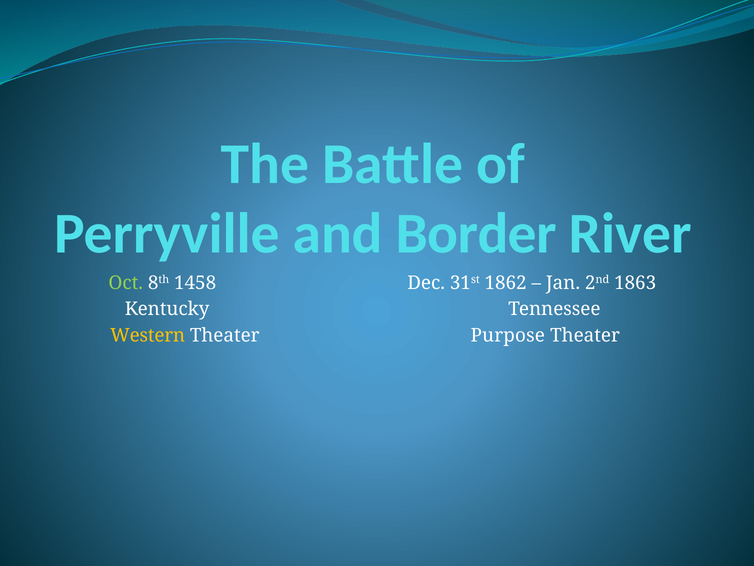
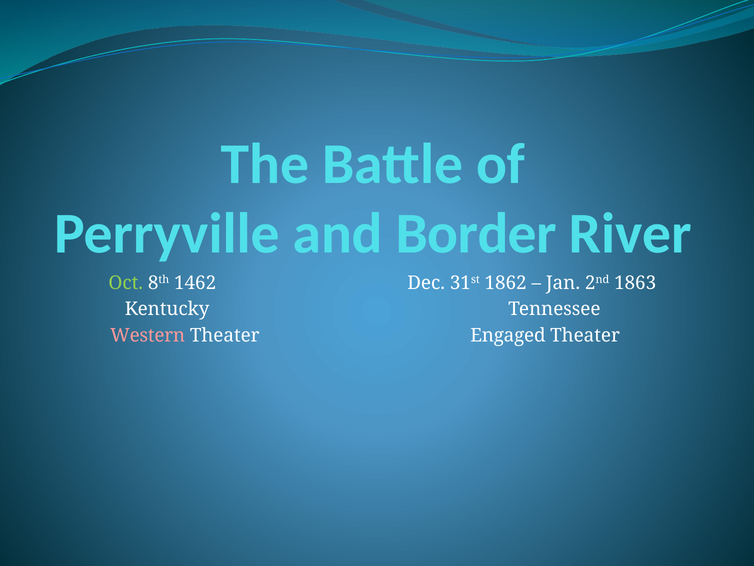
1458: 1458 -> 1462 (195, 283)
Western colour: yellow -> pink (148, 335)
Purpose: Purpose -> Engaged (508, 335)
